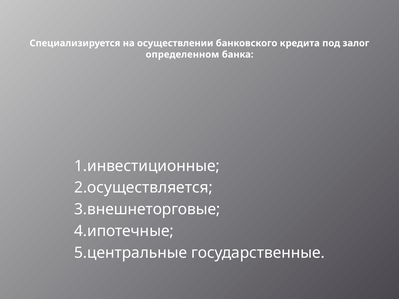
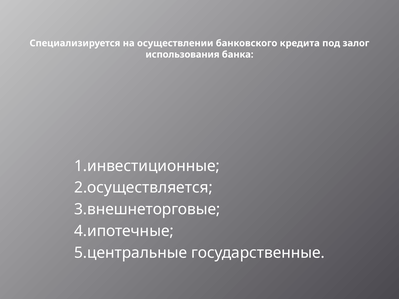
определенном: определенном -> использования (182, 55)
